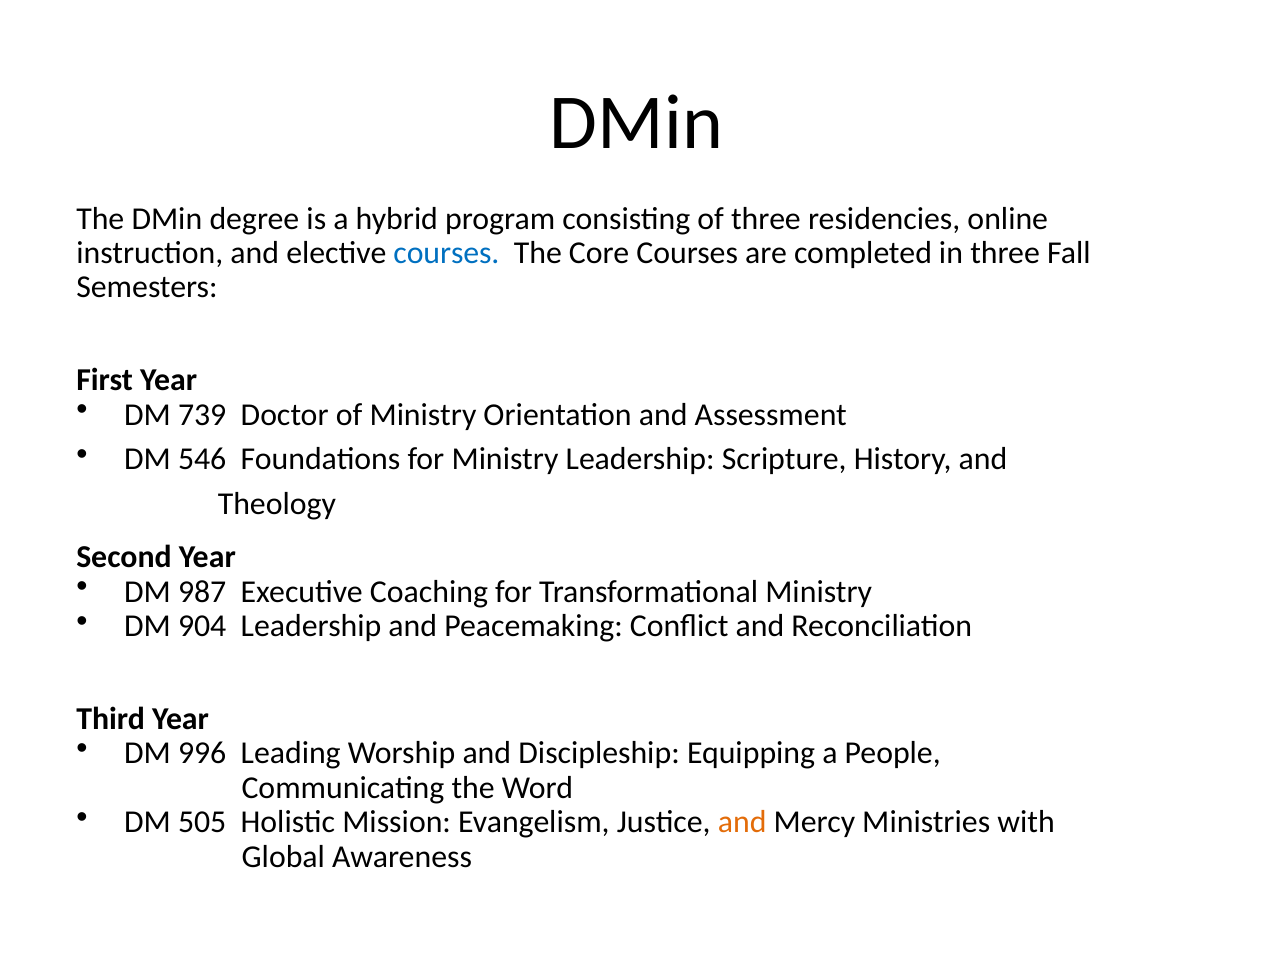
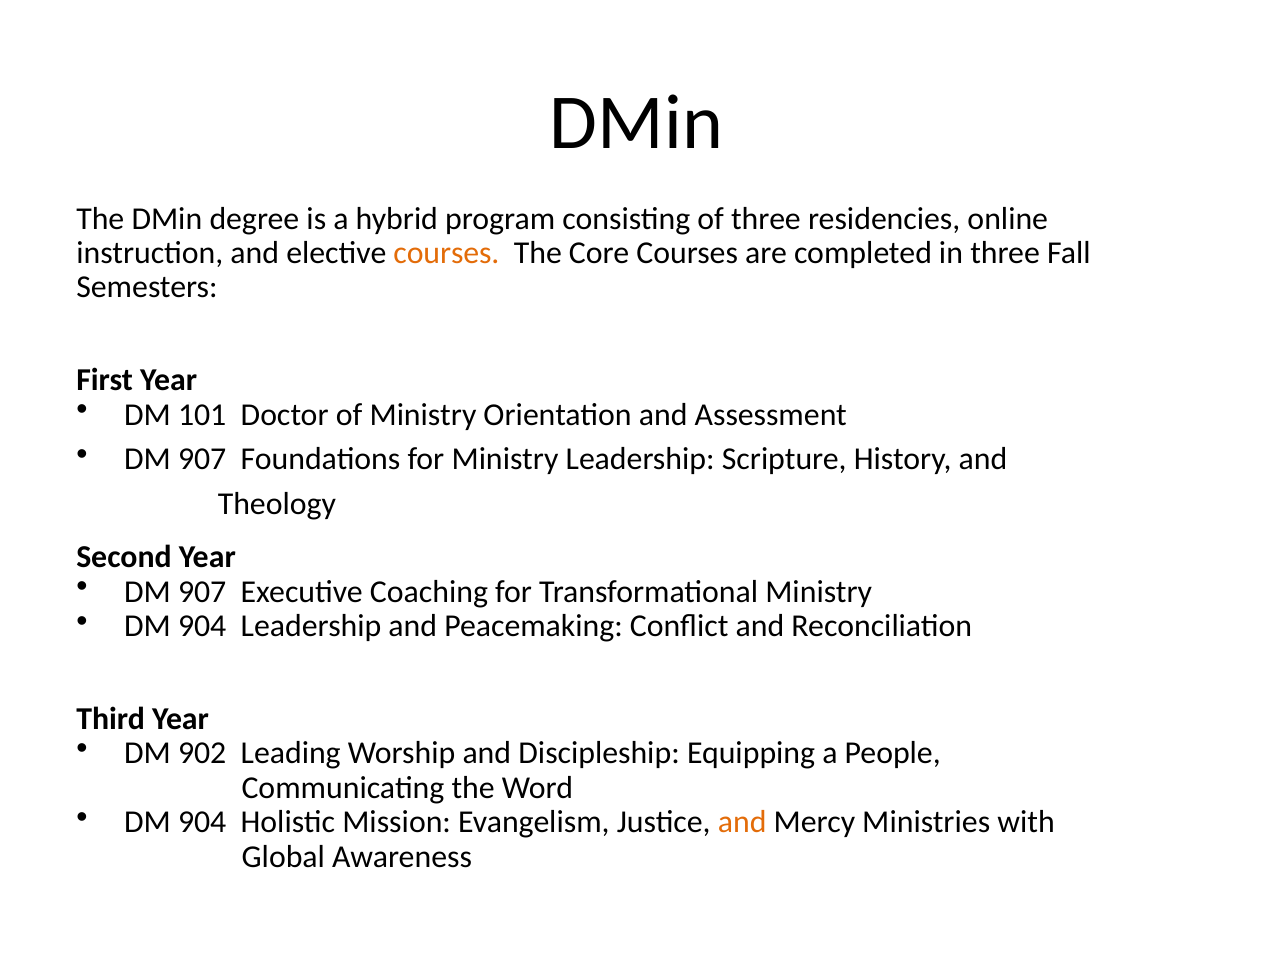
courses colour: blue -> orange (446, 253)
739: 739 -> 101 (202, 415)
546: 546 -> 907 (202, 459)
987: 987 -> 907 (202, 592)
996: 996 -> 902 (202, 753)
505: 505 -> 904 (202, 822)
